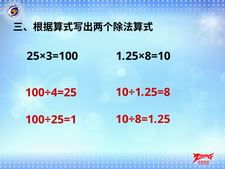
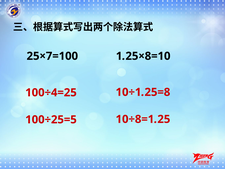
25×3=100: 25×3=100 -> 25×7=100 (52, 56)
100÷25=1: 100÷25=1 -> 100÷25=5 (51, 119)
